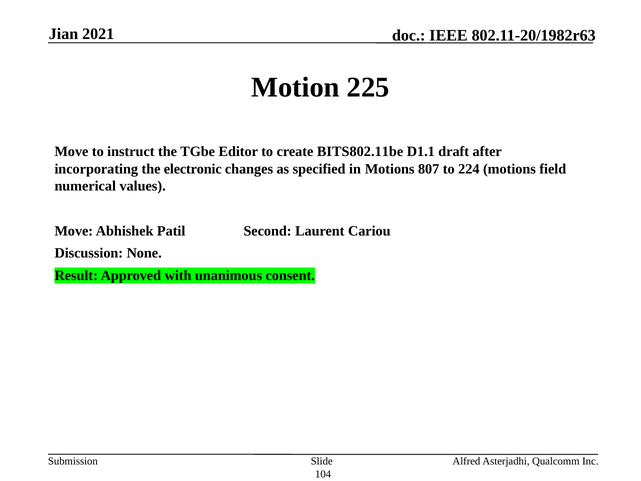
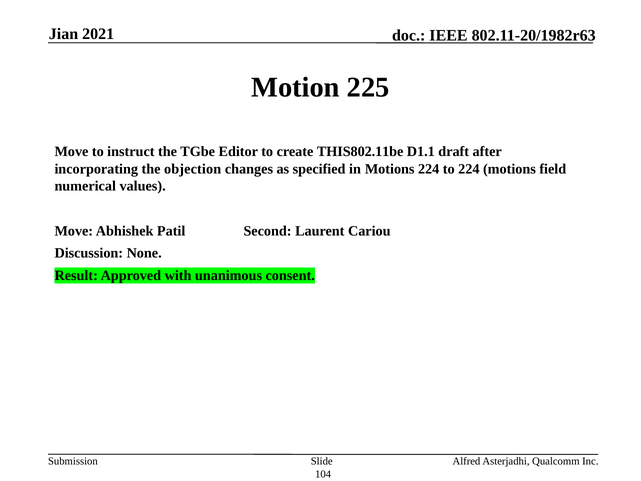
BITS802.11be: BITS802.11be -> THIS802.11be (360, 152)
electronic: electronic -> objection (193, 169)
Motions 807: 807 -> 224 (429, 169)
